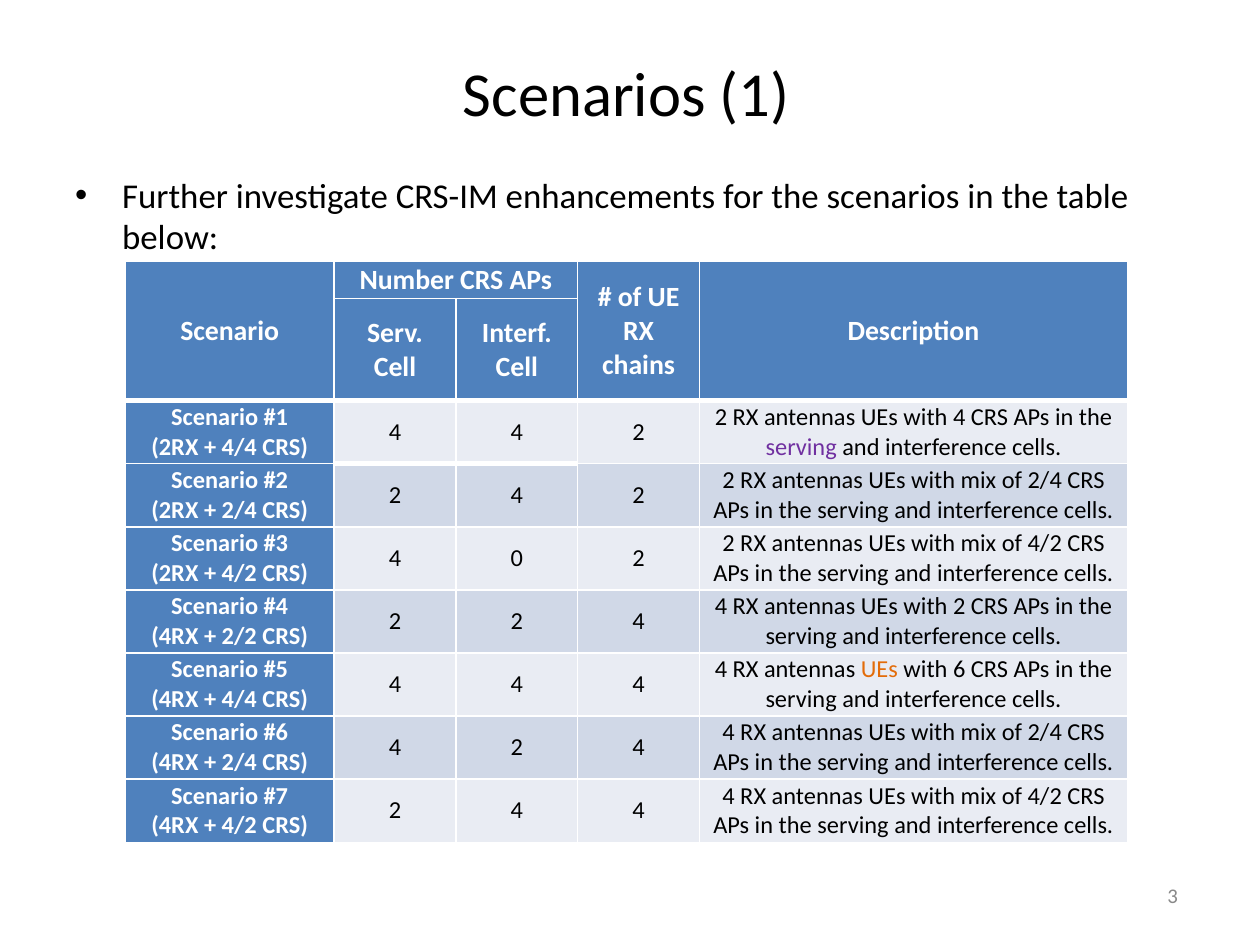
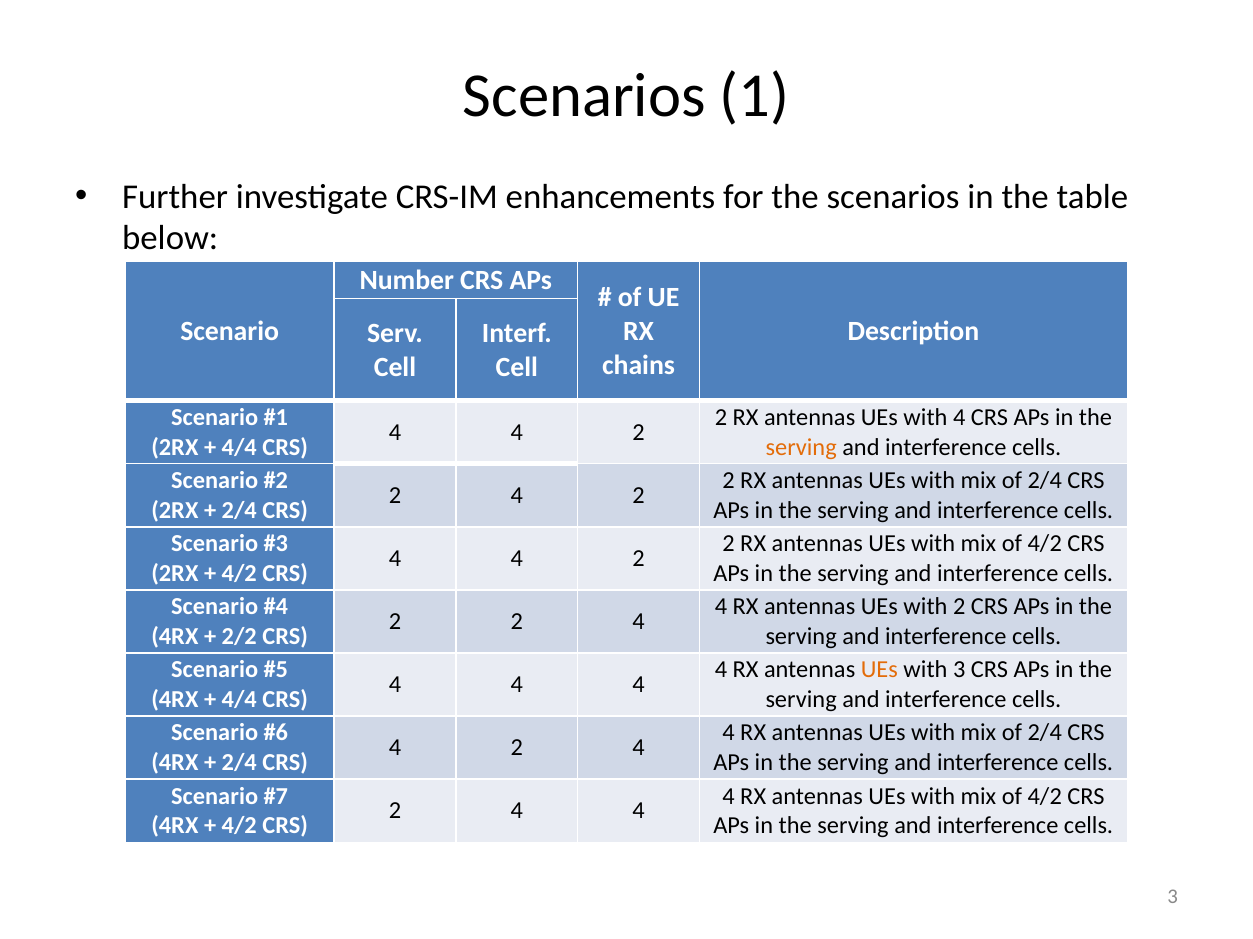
serving colour: purple -> orange (801, 448)
0: 0 -> 4 (517, 559)
with 6: 6 -> 3 (959, 670)
